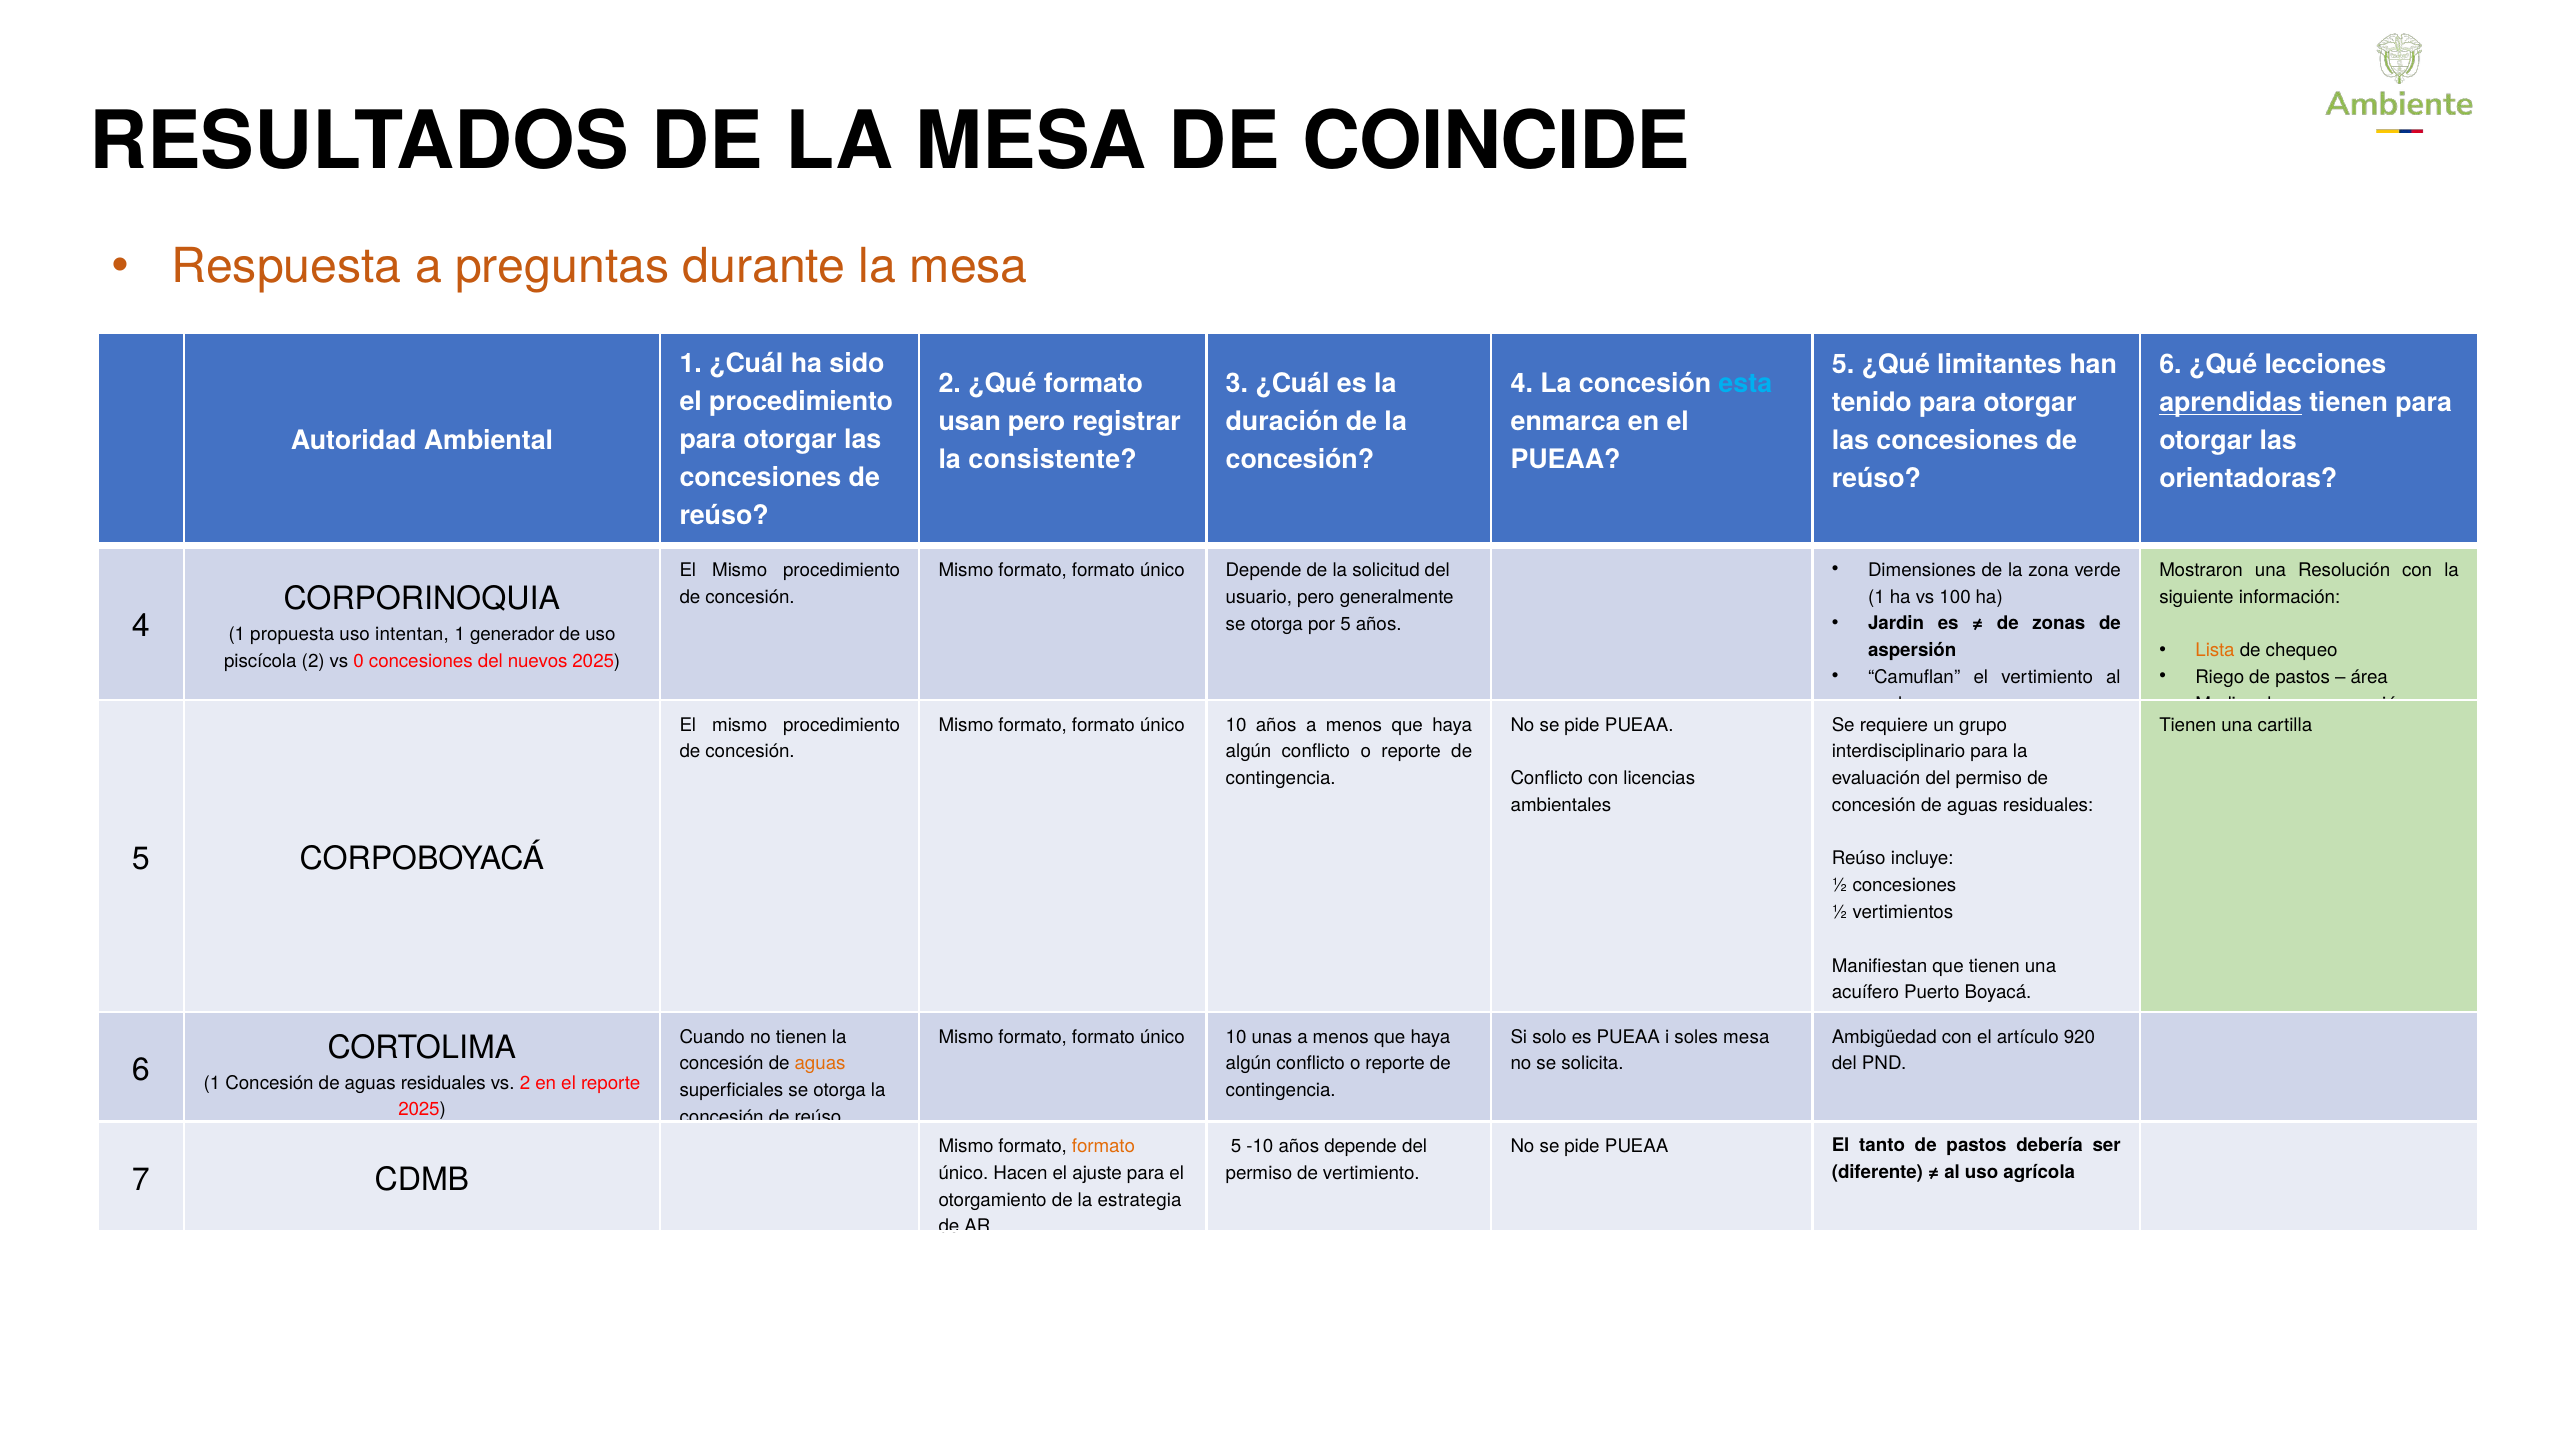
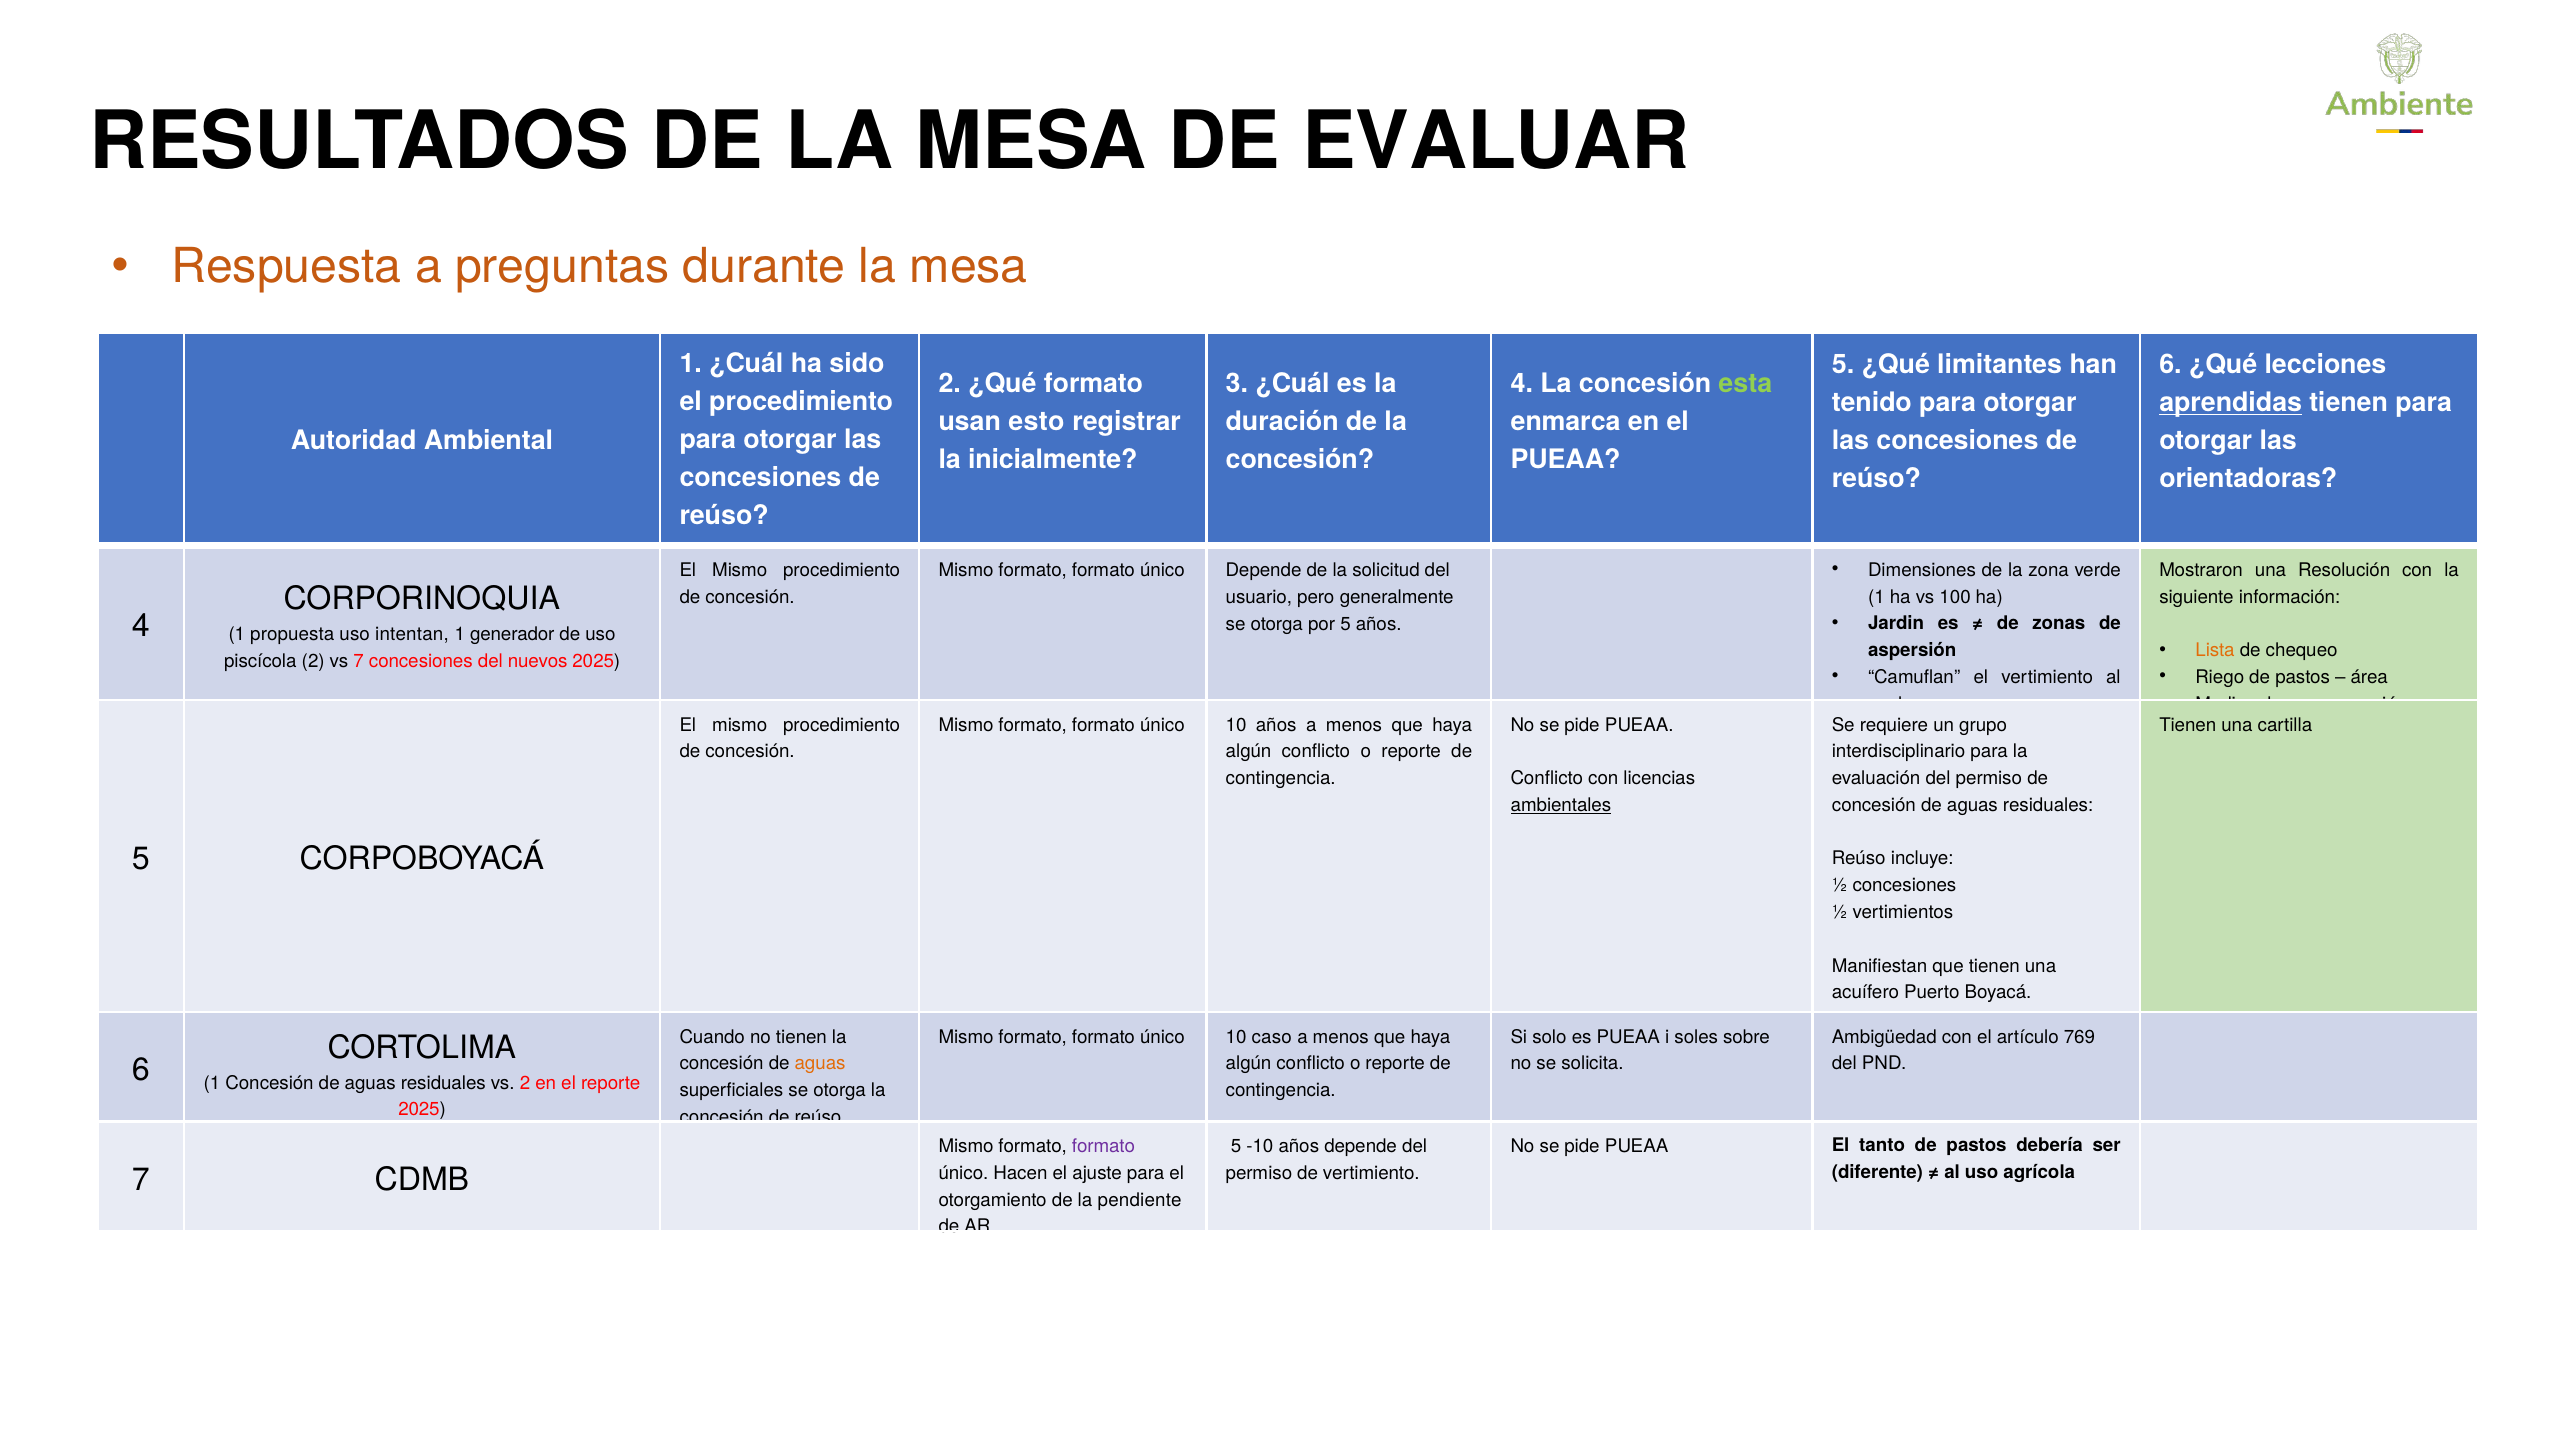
COINCIDE: COINCIDE -> EVALUAR (1496, 142)
esta colour: light blue -> light green (1745, 384)
usan pero: pero -> esto (1036, 422)
consistente: consistente -> inicialmente (1053, 460)
vs 0: 0 -> 7 (359, 661)
ambientales underline: none -> present (1561, 805)
unas: unas -> caso (1272, 1037)
soles mesa: mesa -> sobre (1747, 1037)
920: 920 -> 769 (2079, 1037)
formato colour: orange -> purple (1103, 1146)
estrategia: estrategia -> pendiente (1140, 1200)
